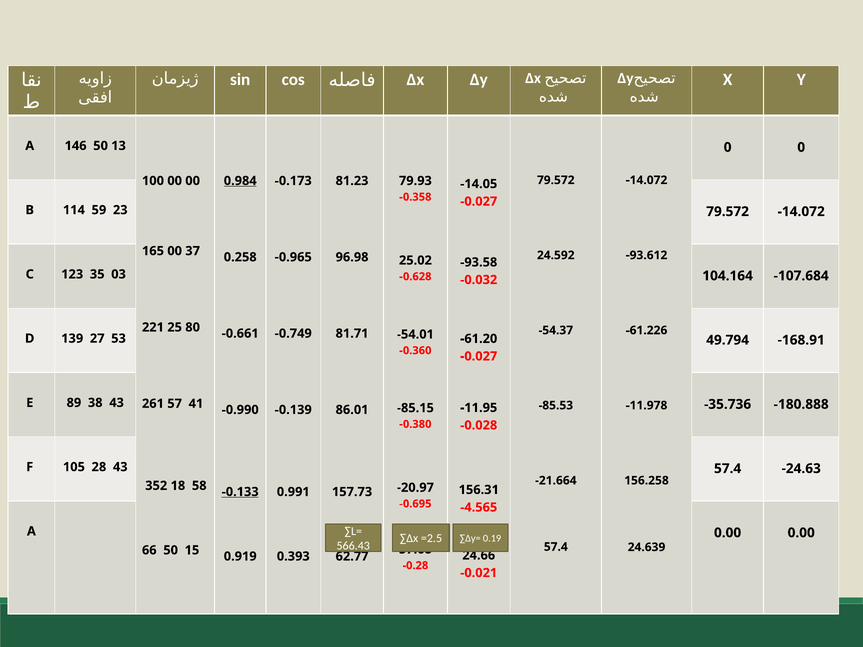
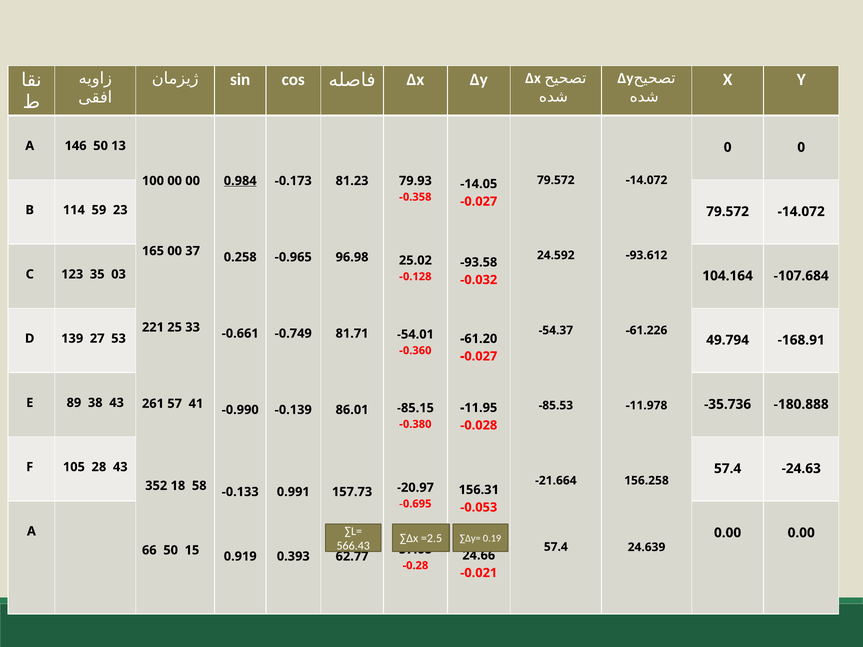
-0.628: -0.628 -> -0.128 (415, 277)
80: 80 -> 33 (193, 327)
-0.133 underline: present -> none (240, 492)
-4.565: -4.565 -> -0.053 (479, 508)
